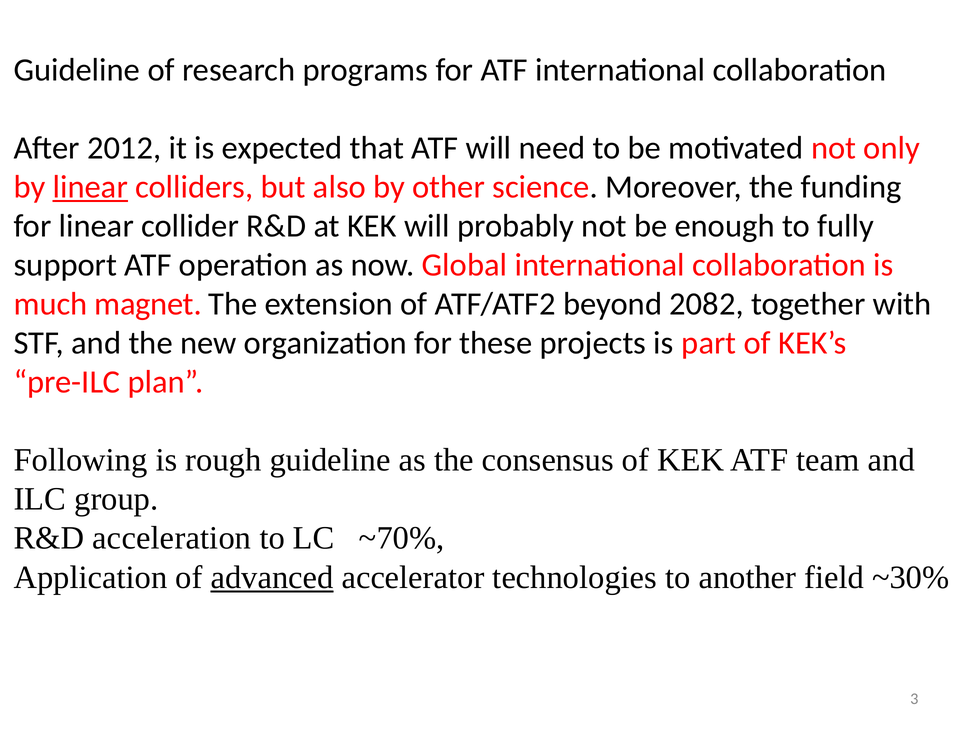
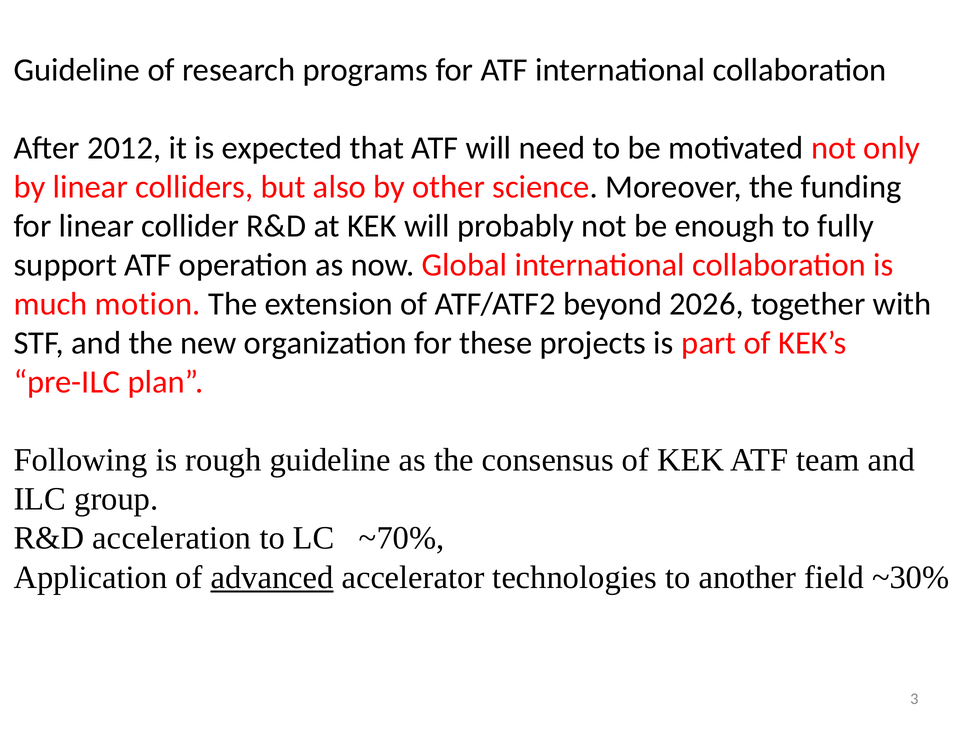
linear underline: present -> none (90, 187)
magnet: magnet -> motion (148, 304)
2082: 2082 -> 2026 (707, 304)
